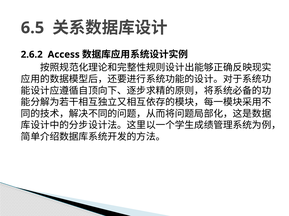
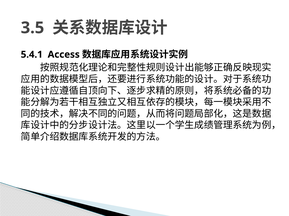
6.5: 6.5 -> 3.5 (32, 28)
2.6.2: 2.6.2 -> 5.4.1 (32, 55)
